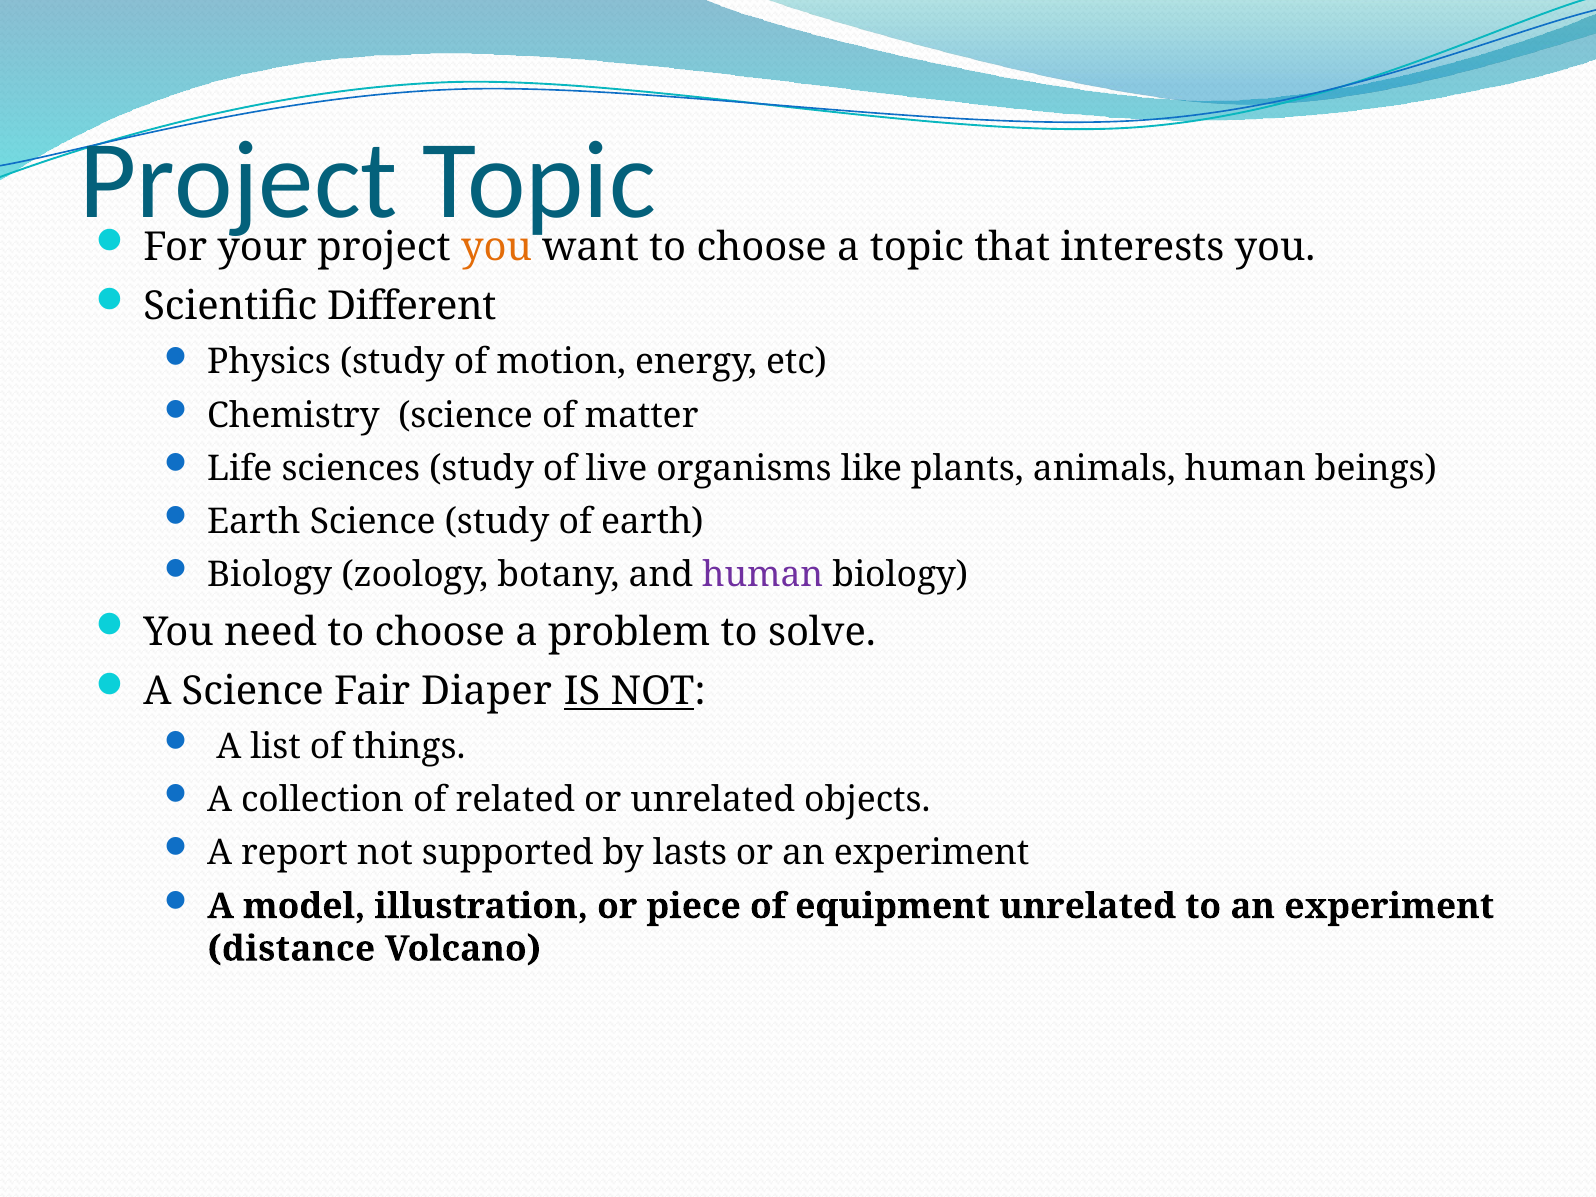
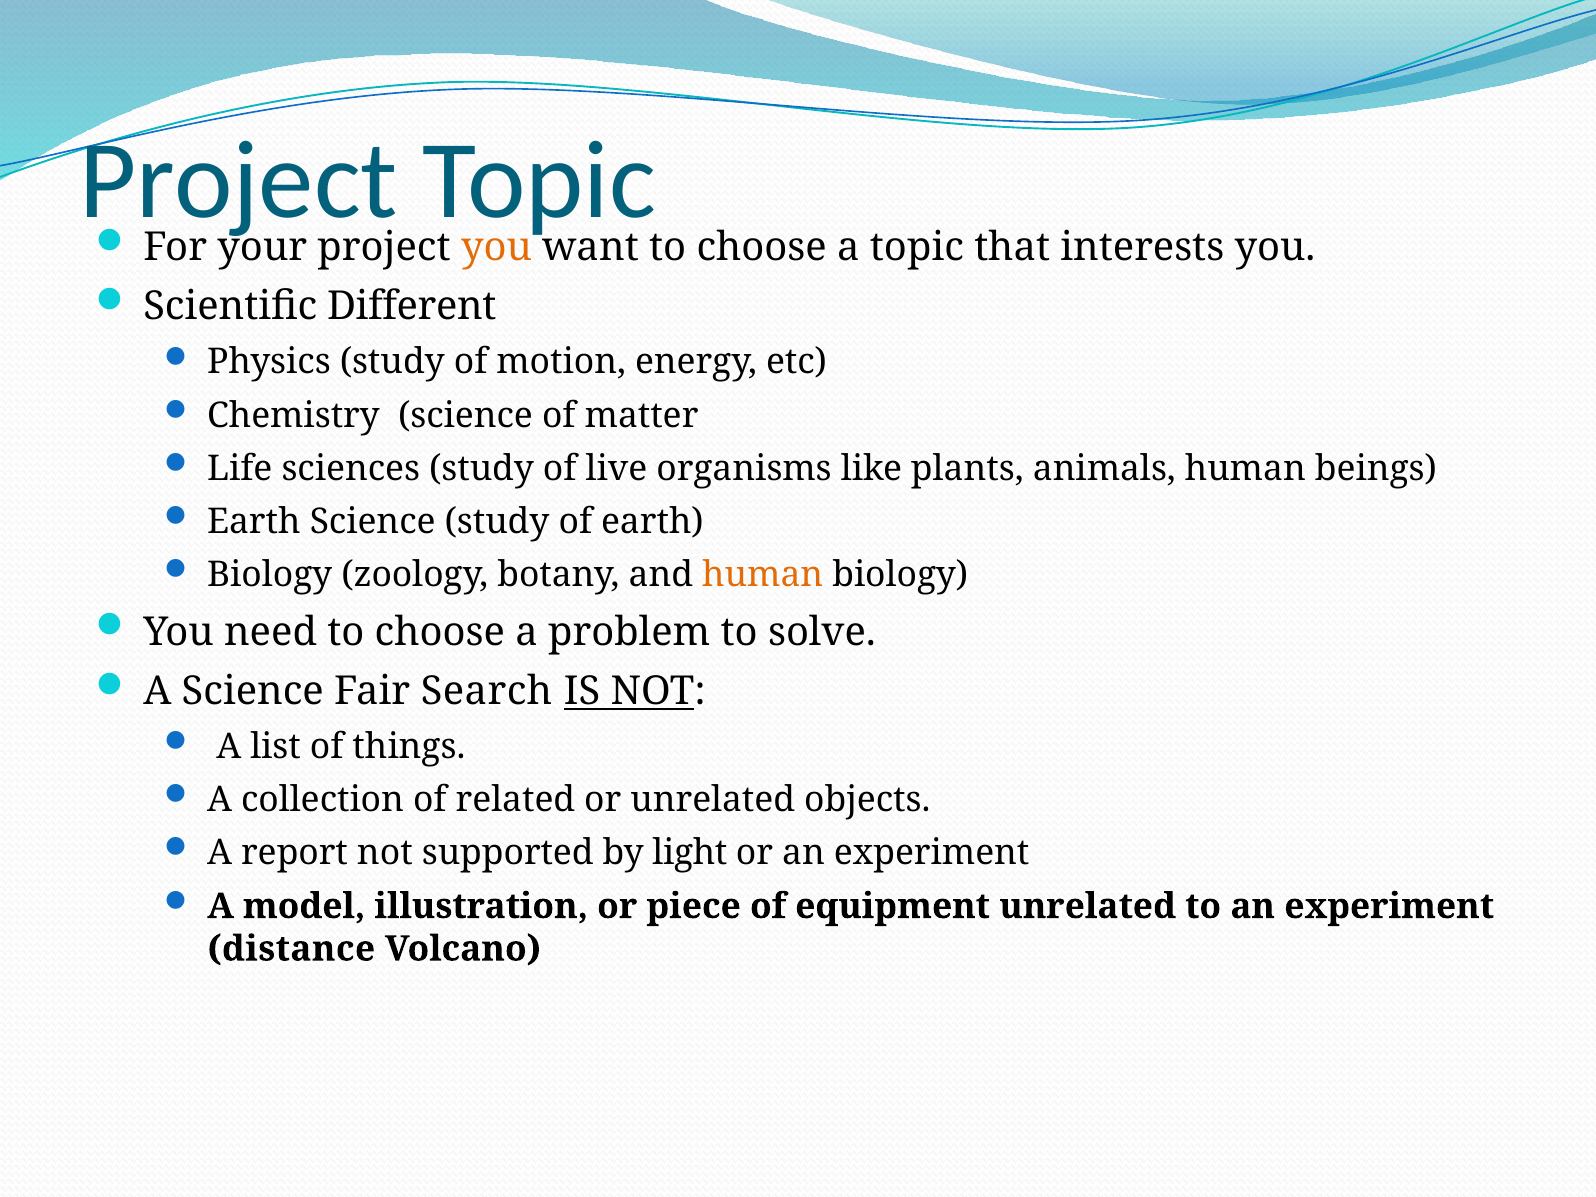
human colour: purple -> orange (763, 575)
Diaper: Diaper -> Search (487, 691)
lasts: lasts -> light (690, 853)
